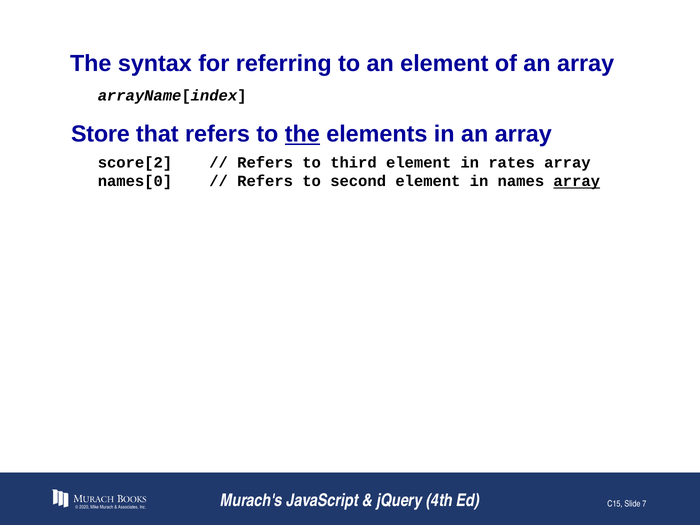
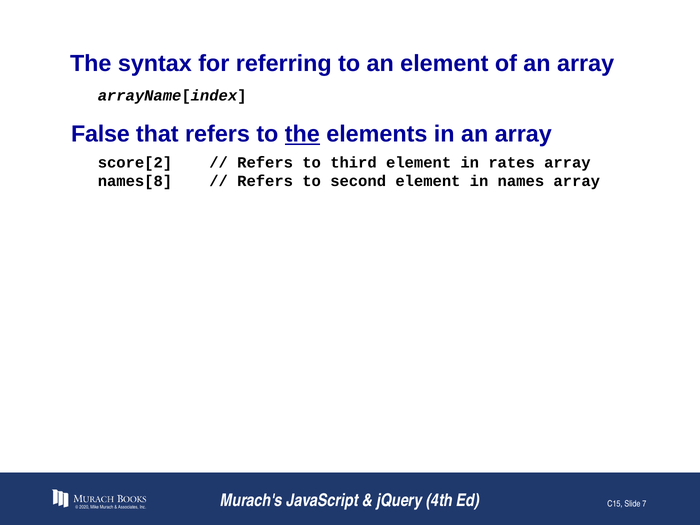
Store: Store -> False (100, 134)
names[0: names[0 -> names[8 (135, 181)
array underline: present -> none (577, 181)
